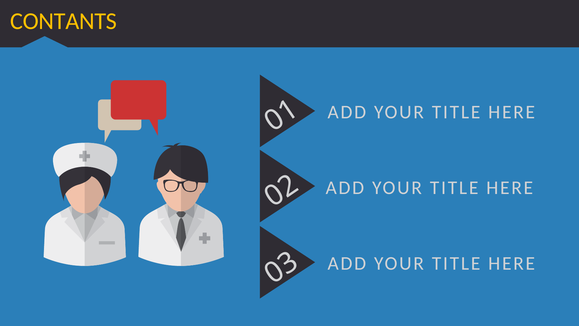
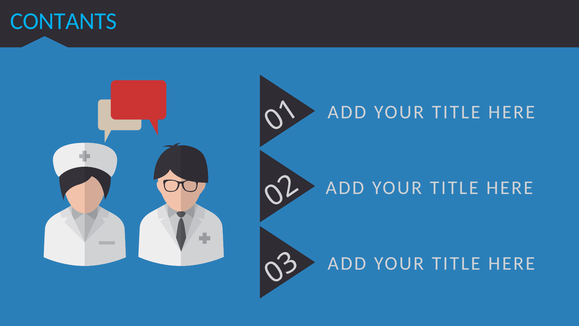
CONTANTS colour: yellow -> light blue (64, 21)
